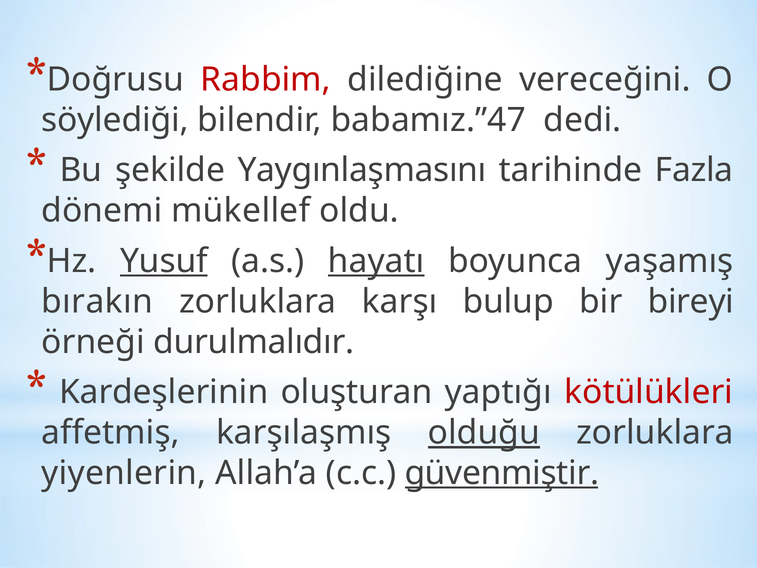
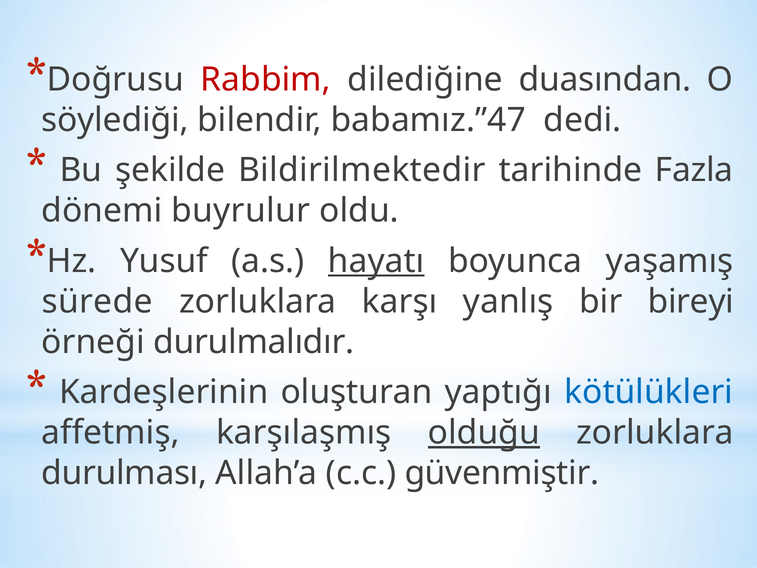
vereceğini: vereceğini -> duasından (605, 80)
Yaygınlaşmasını: Yaygınlaşmasını -> Bildirilmektedir (362, 170)
mükellef: mükellef -> buyrulur (241, 211)
Yusuf underline: present -> none (164, 261)
bırakın: bırakın -> sürede (97, 301)
bulup: bulup -> yanlış (508, 301)
kötülükleri colour: red -> blue (649, 392)
yiyenlerin: yiyenlerin -> durulması (124, 473)
güvenmiştir underline: present -> none (502, 473)
